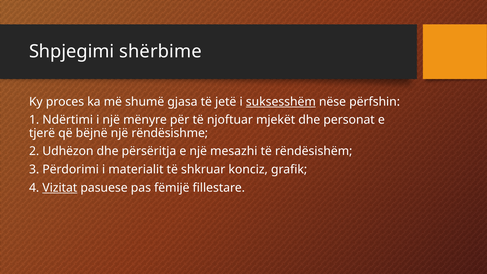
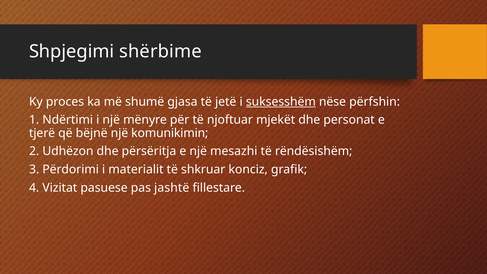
rëndësishme: rëndësishme -> komunikimin (170, 133)
Vizitat underline: present -> none (60, 188)
fëmijë: fëmijë -> jashtë (172, 188)
